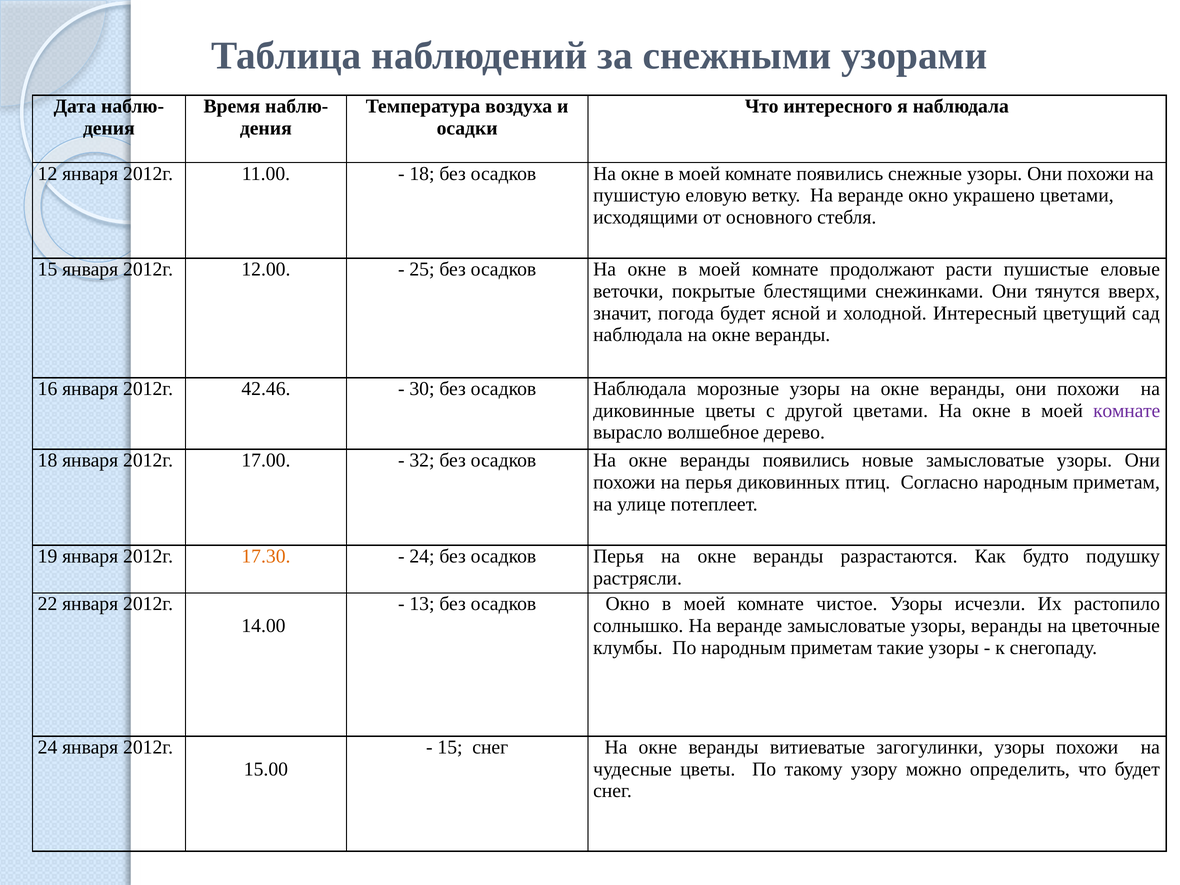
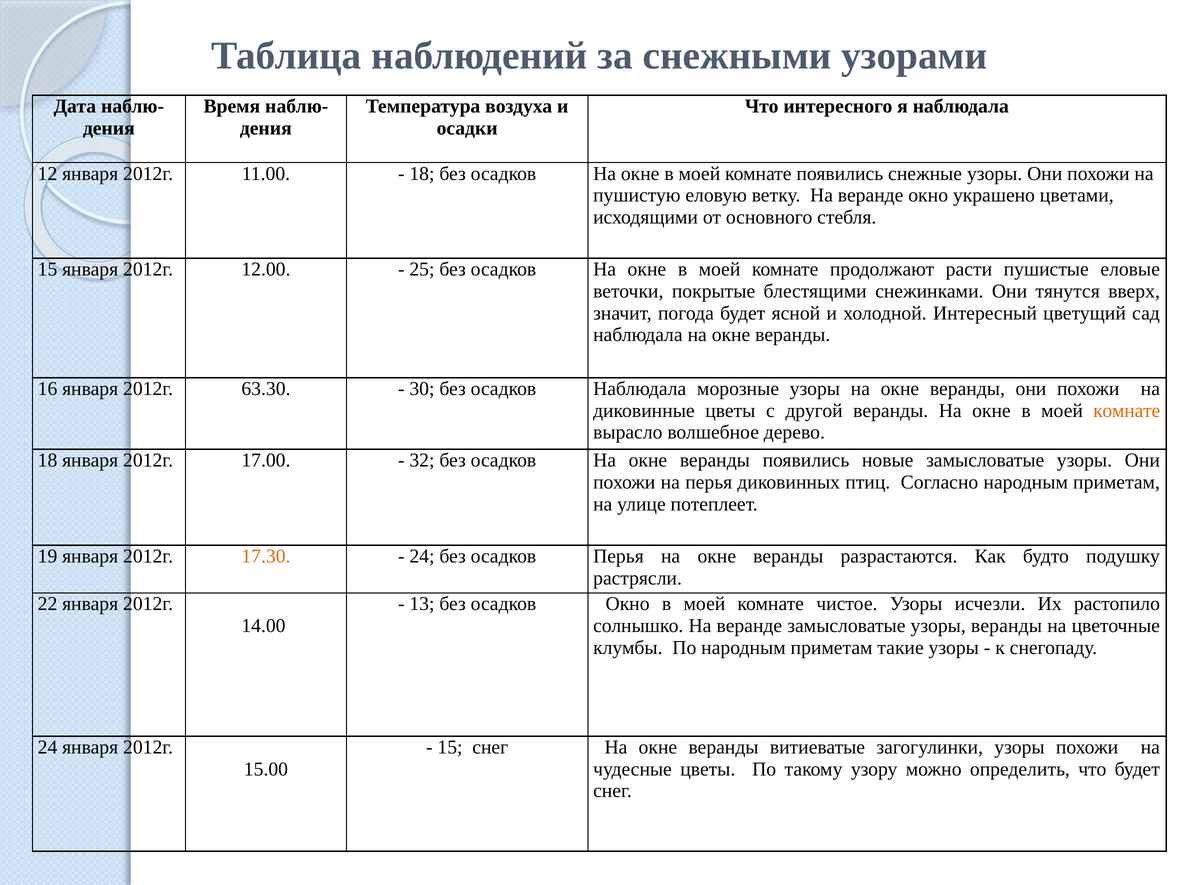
42.46: 42.46 -> 63.30 (266, 389)
другой цветами: цветами -> веранды (891, 411)
комнате colour: purple -> orange (1127, 411)
